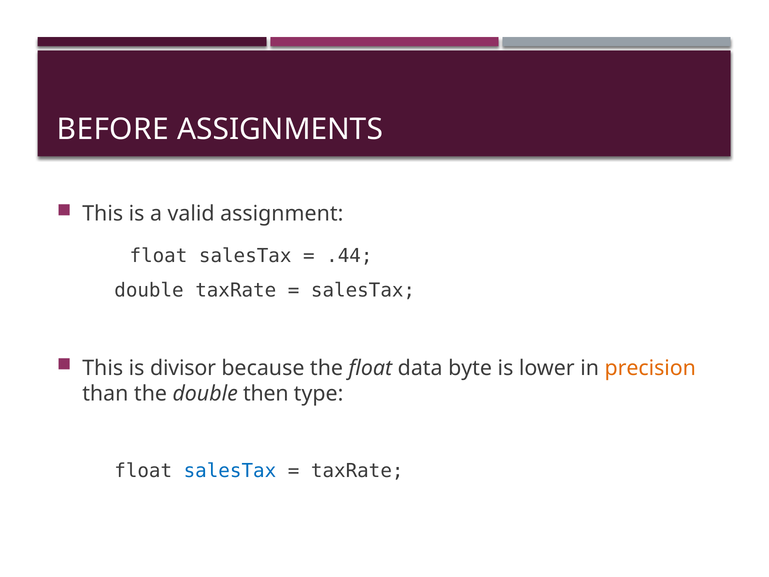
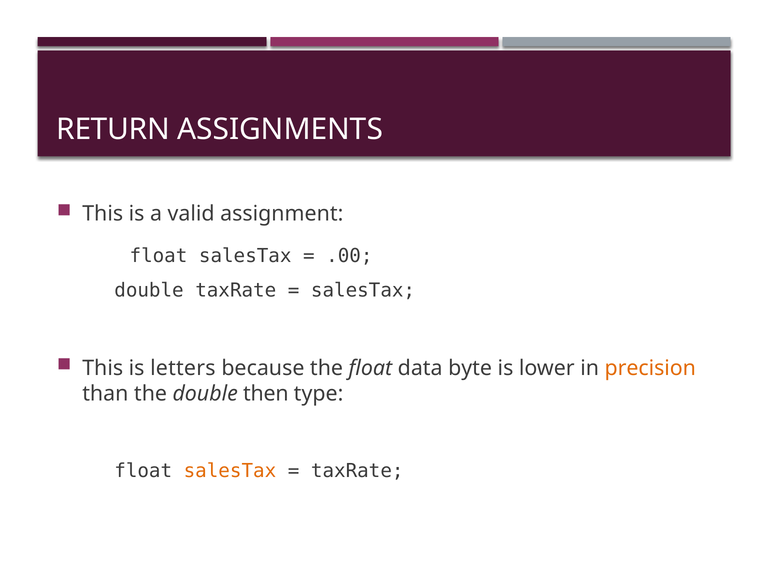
BEFORE: BEFORE -> RETURN (113, 129)
.44: .44 -> .00 (349, 256)
divisor: divisor -> letters (183, 368)
salesTax colour: blue -> orange (230, 470)
